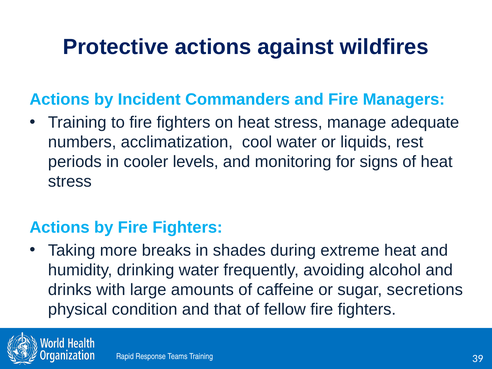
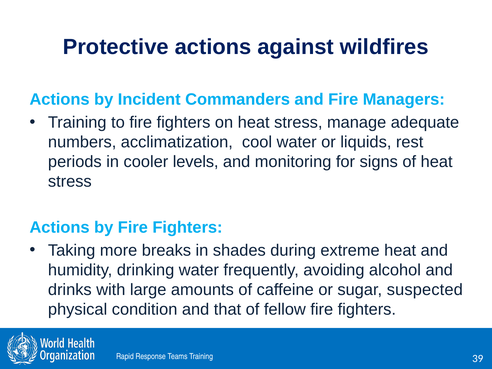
secretions: secretions -> suspected (425, 290)
